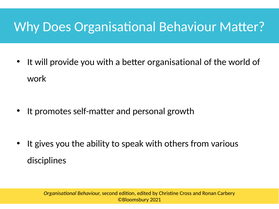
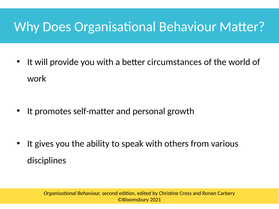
better organisational: organisational -> circumstances (175, 62)
